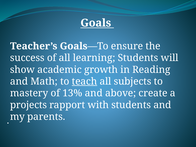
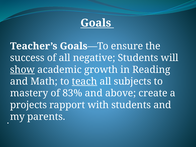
learning: learning -> negative (94, 58)
show underline: none -> present (22, 70)
13%: 13% -> 83% (72, 93)
